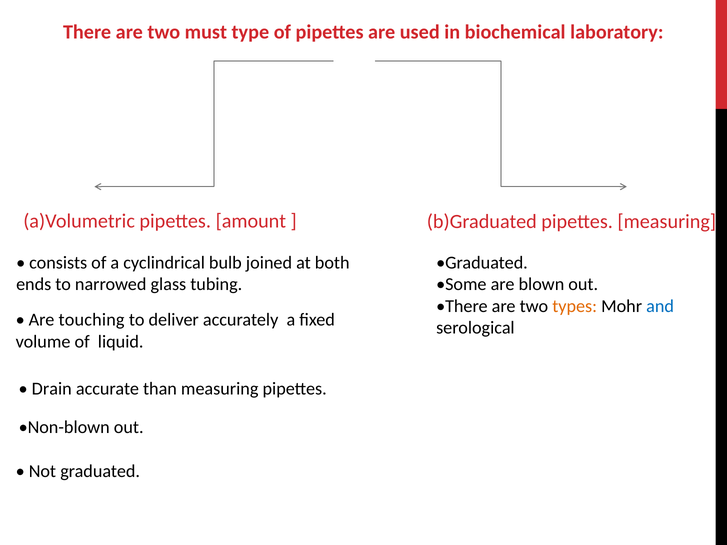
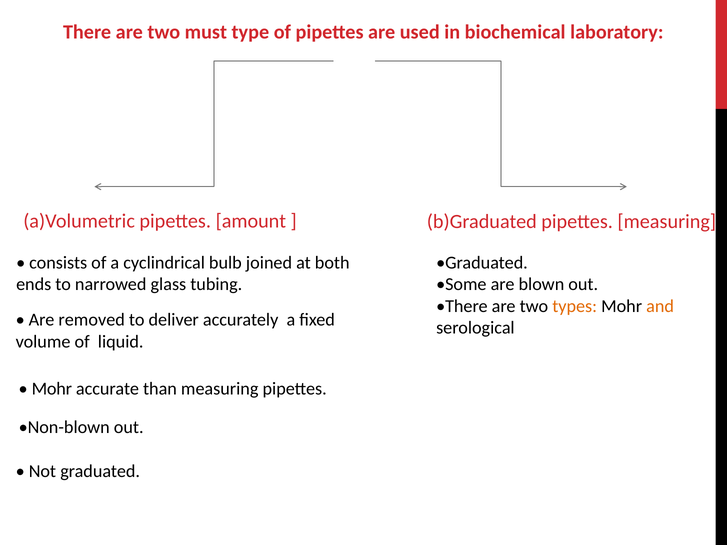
and colour: blue -> orange (660, 306)
touching: touching -> removed (92, 320)
Drain: Drain -> Mohr (52, 389)
